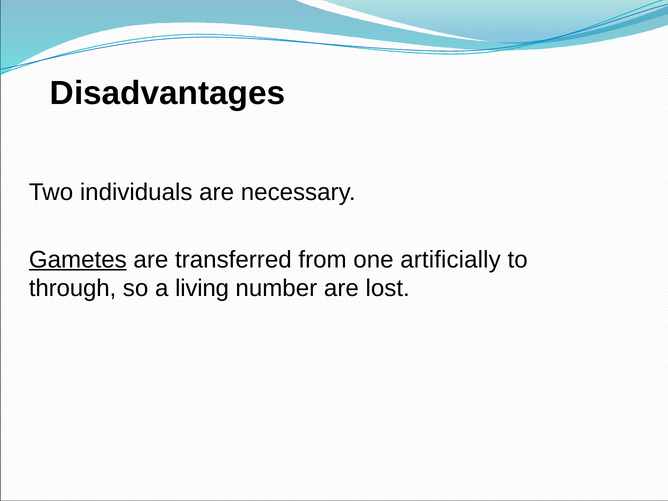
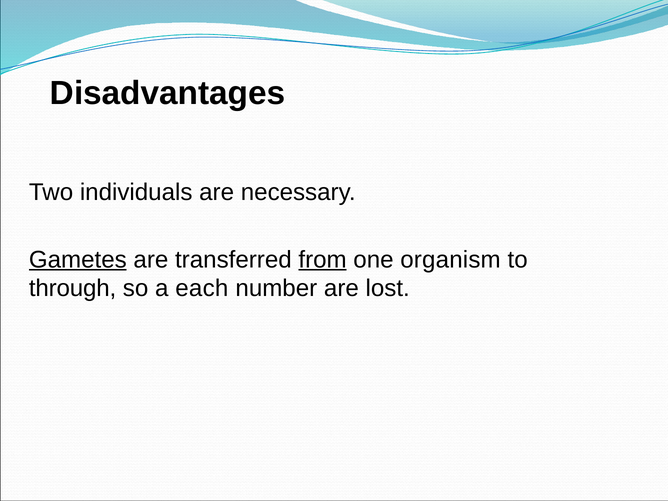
from underline: none -> present (323, 260)
artificially: artificially -> organism (450, 260)
living: living -> each (202, 288)
